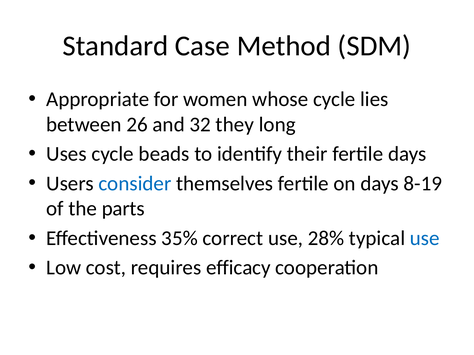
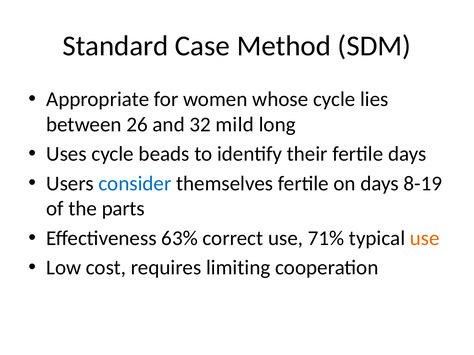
they: they -> mild (235, 125)
35%: 35% -> 63% (180, 239)
28%: 28% -> 71% (326, 239)
use colour: blue -> orange (425, 239)
efficacy: efficacy -> limiting (238, 268)
